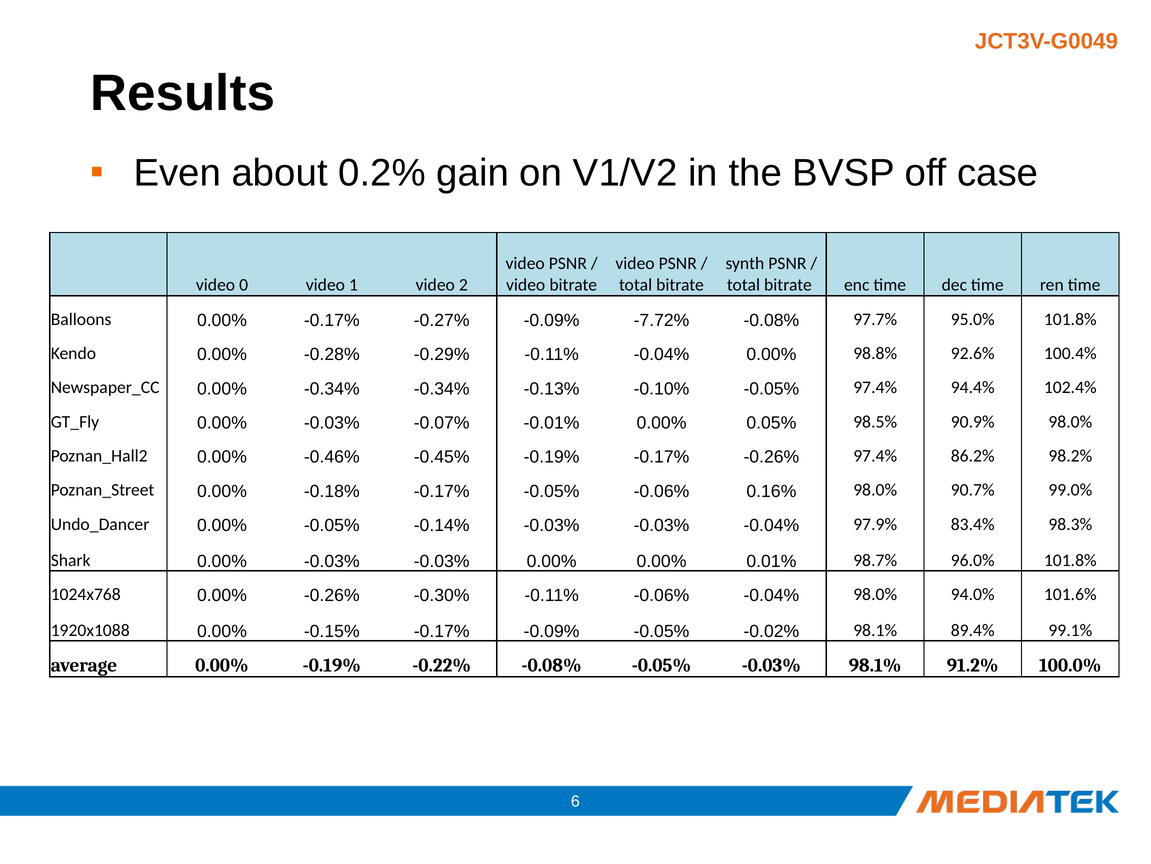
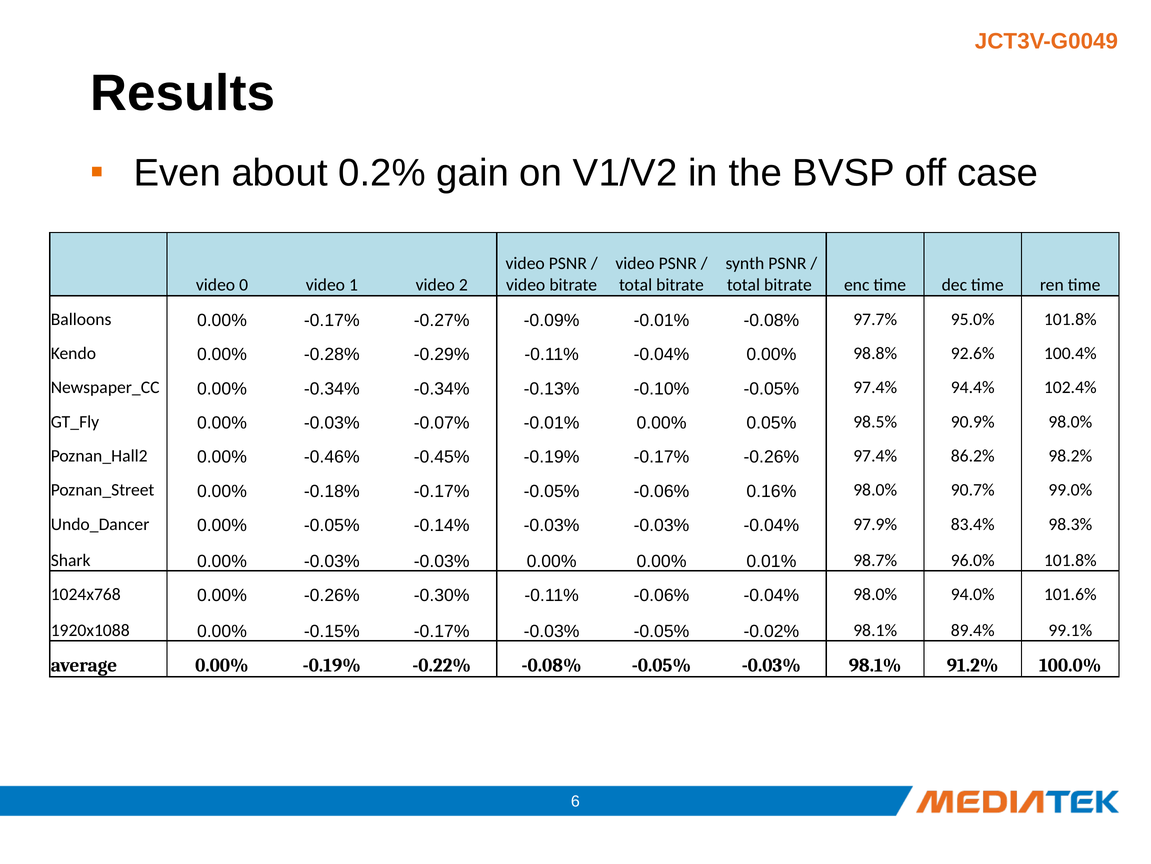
-0.09% -7.72%: -7.72% -> -0.01% (661, 320)
-0.17% -0.09%: -0.09% -> -0.03% (552, 631)
